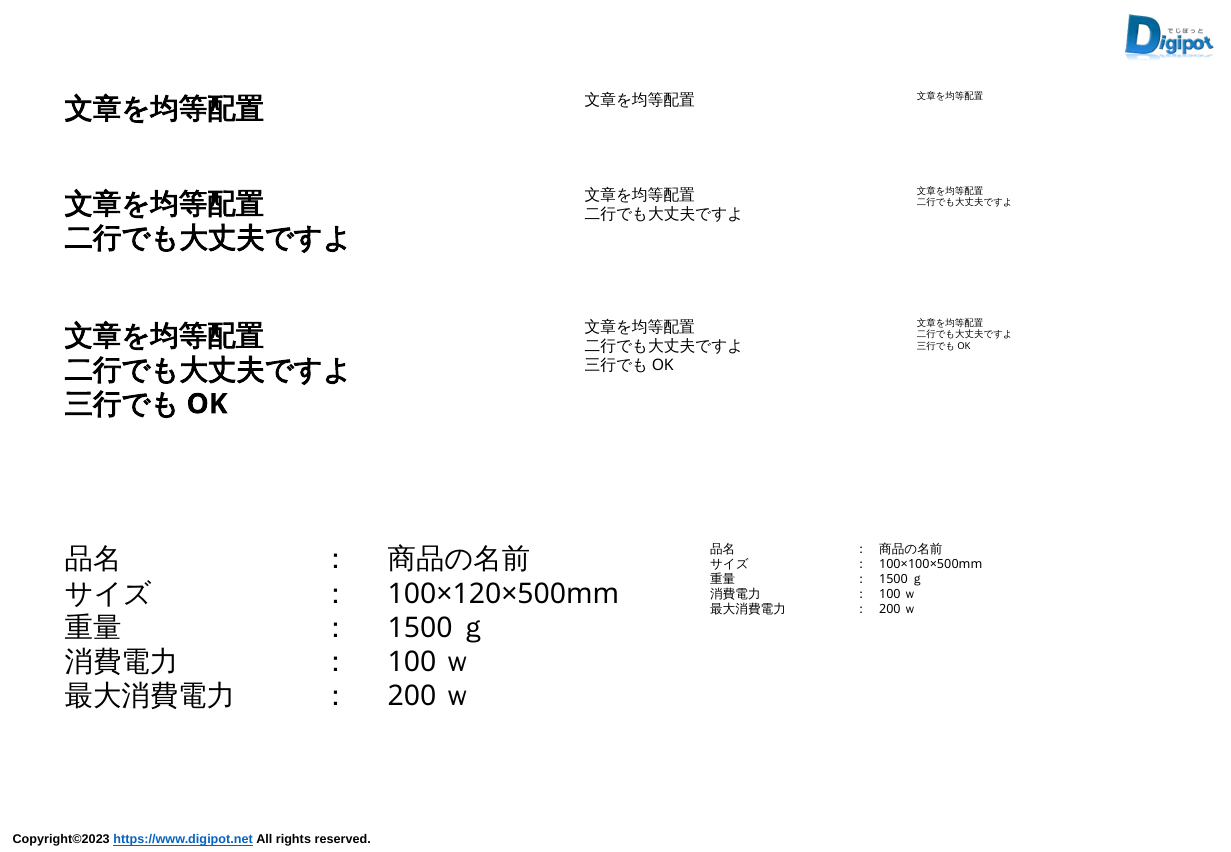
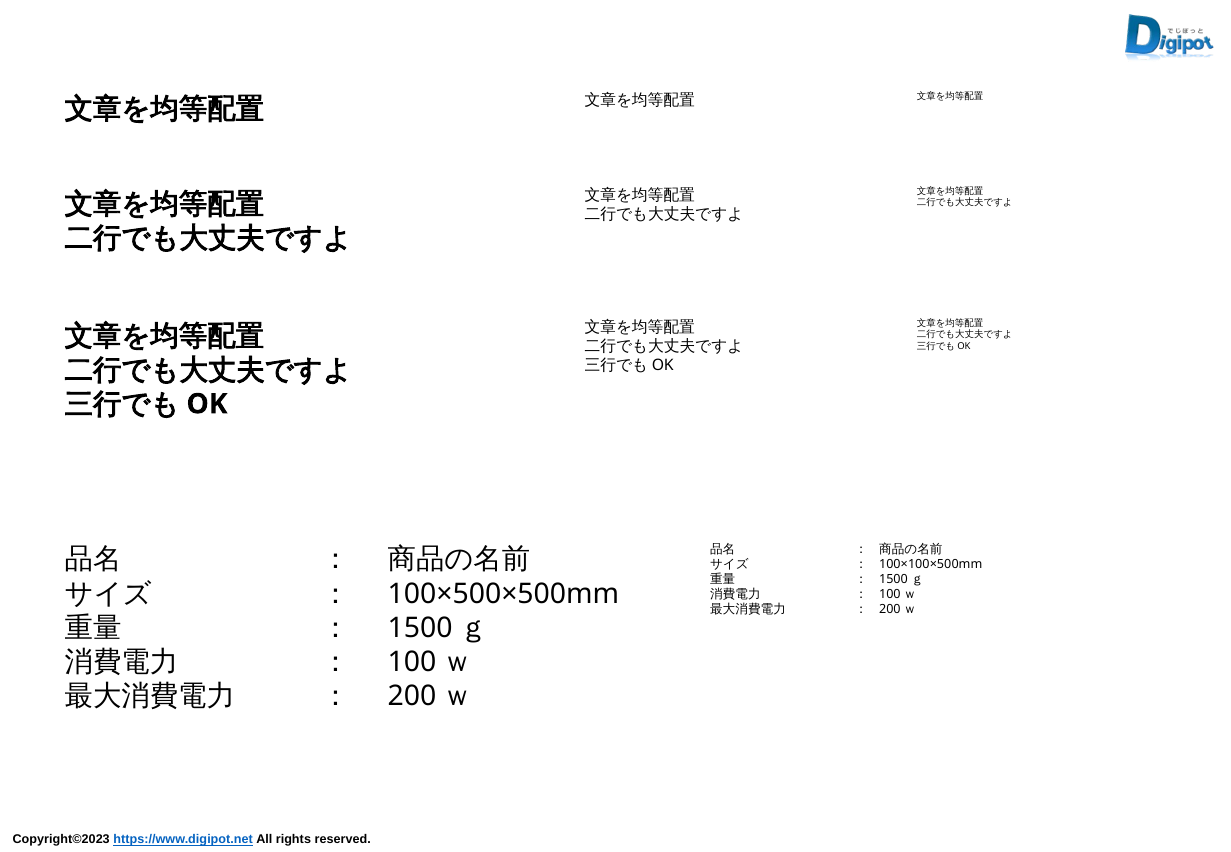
100×120×500mm: 100×120×500mm -> 100×500×500mm (503, 594)
